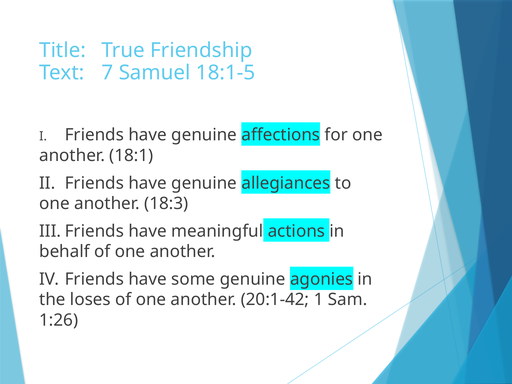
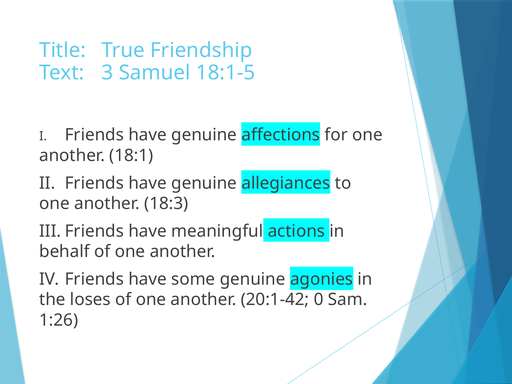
7: 7 -> 3 (107, 73)
1: 1 -> 0 (319, 300)
